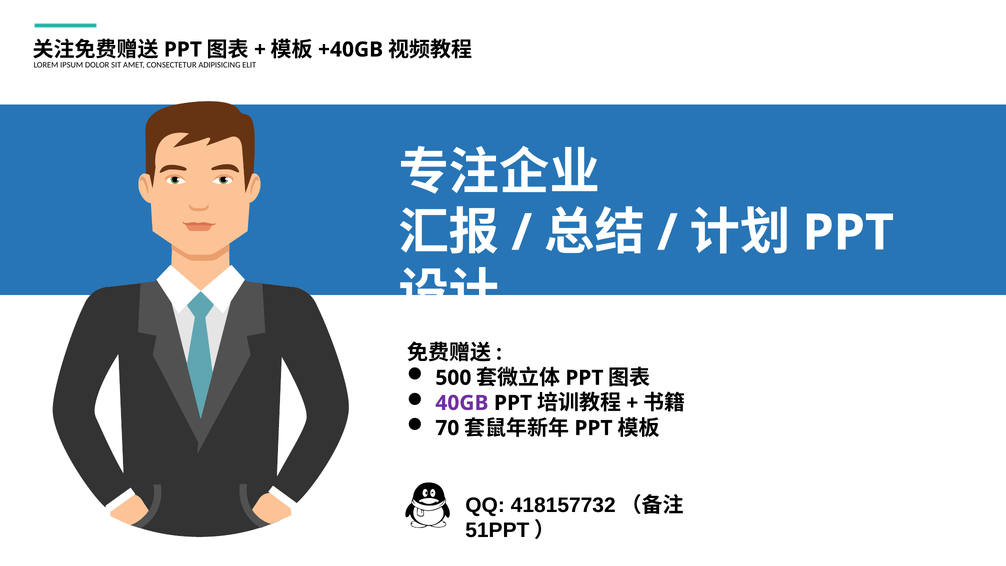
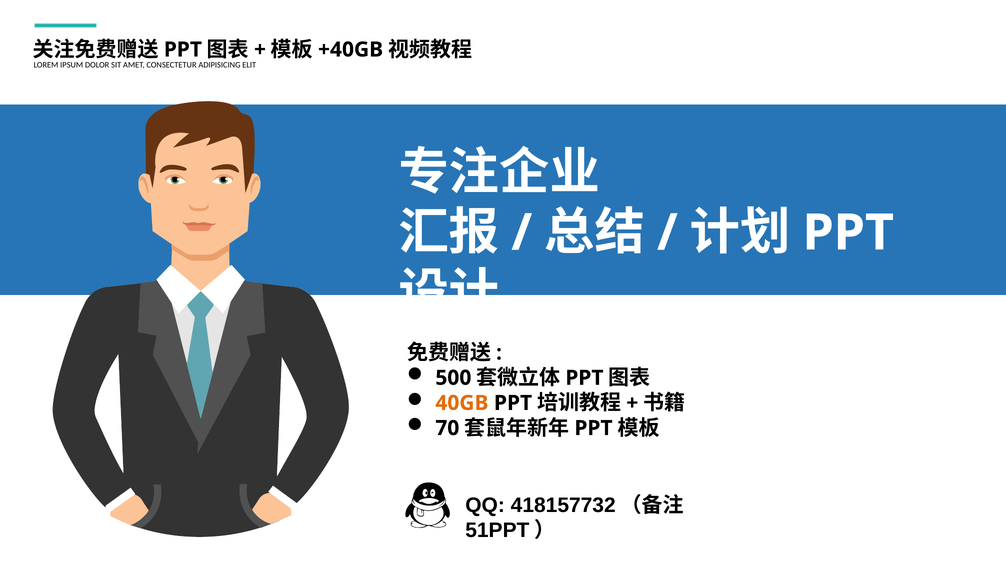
40GB colour: purple -> orange (462, 403)
